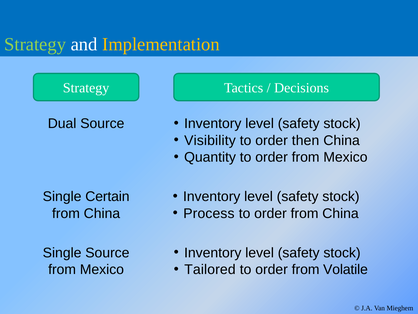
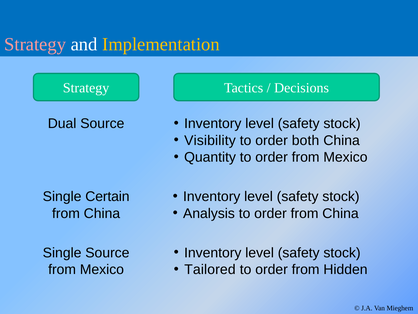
Strategy colour: light green -> pink (35, 44)
then: then -> both (306, 140)
Process: Process -> Analysis (209, 213)
Volatile: Volatile -> Hidden (345, 269)
